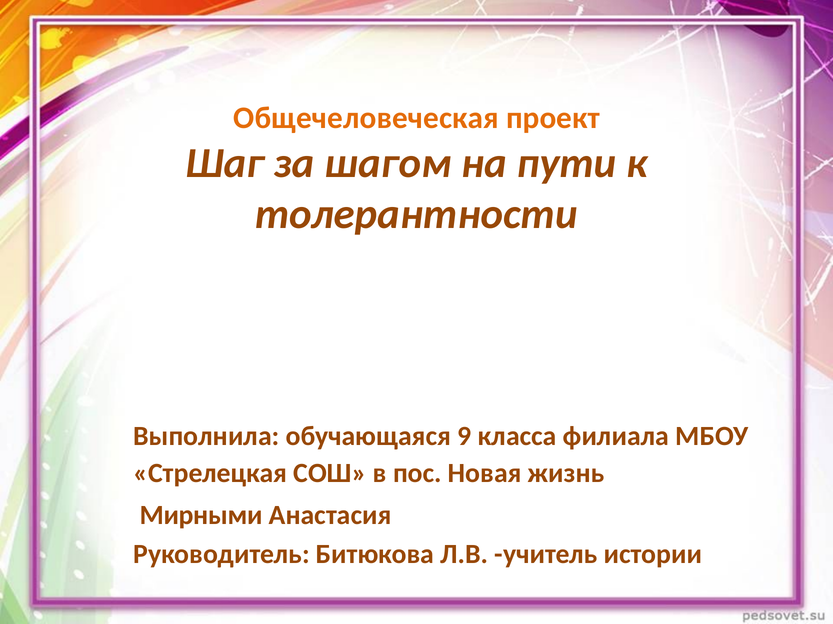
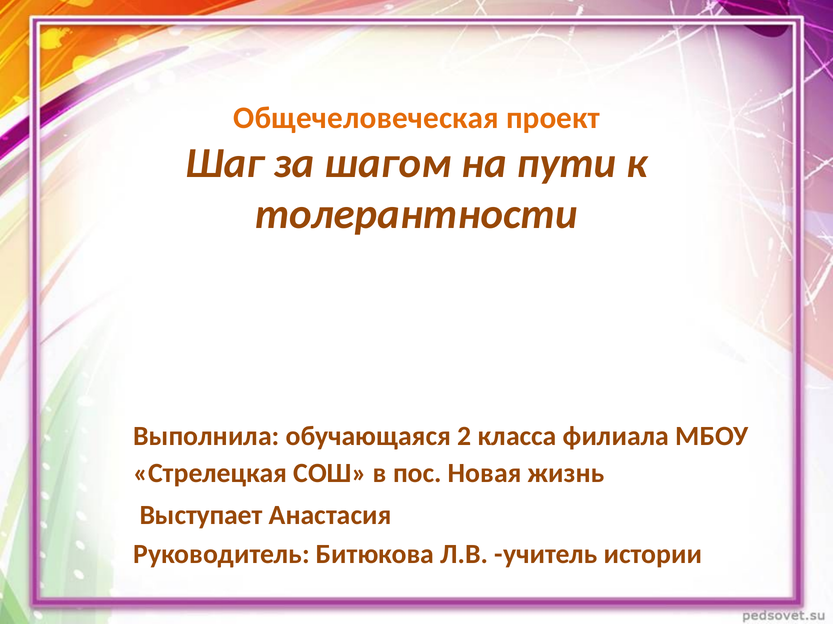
9: 9 -> 2 (465, 437)
Мирными: Мирными -> Выступает (201, 516)
